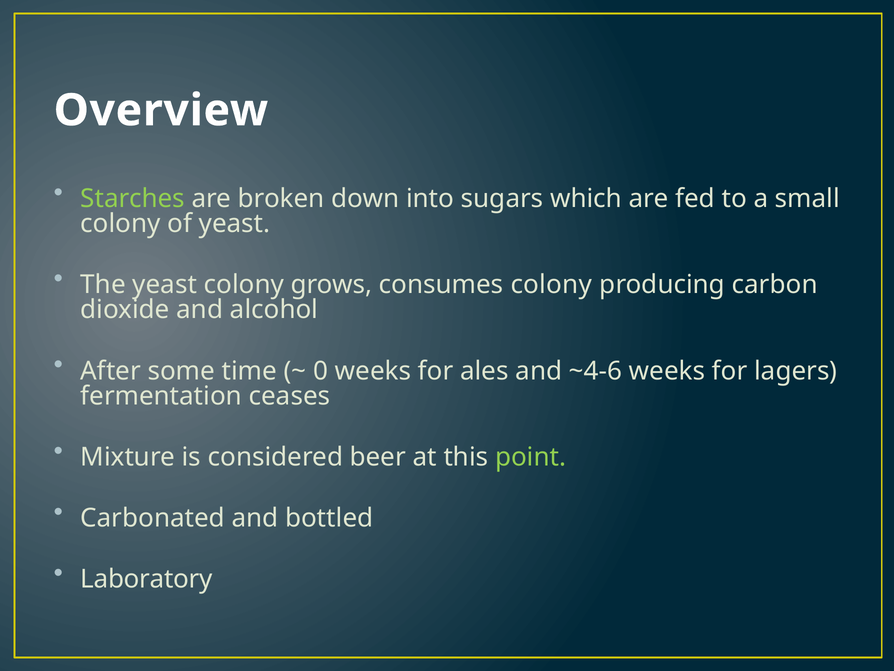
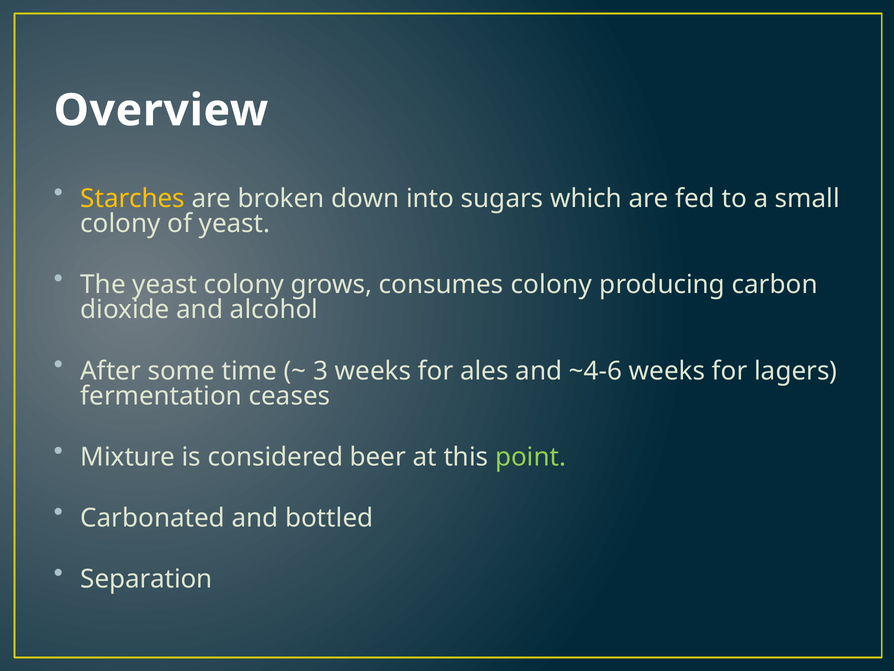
Starches colour: light green -> yellow (133, 198)
0: 0 -> 3 (321, 371)
Laboratory: Laboratory -> Separation (147, 579)
